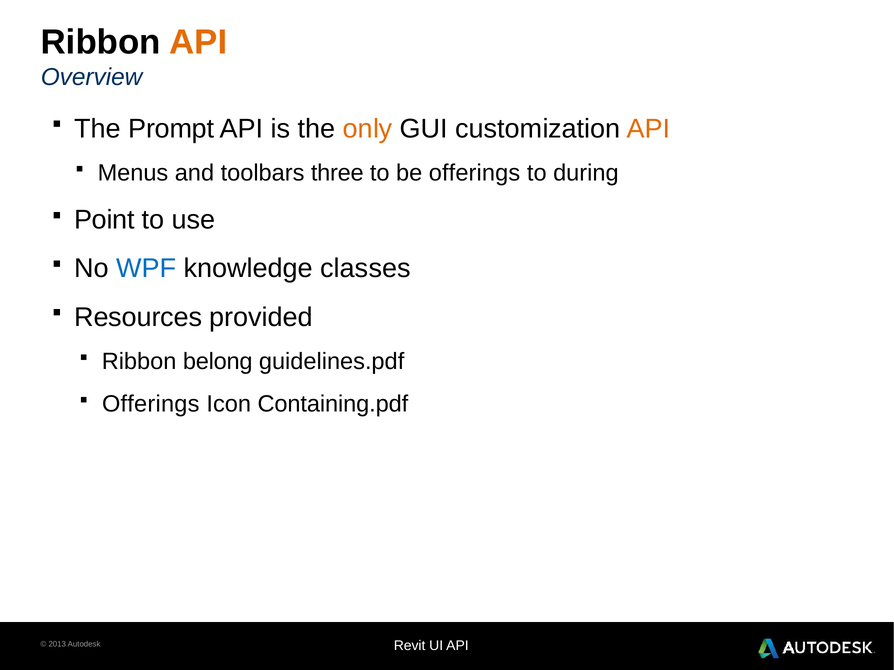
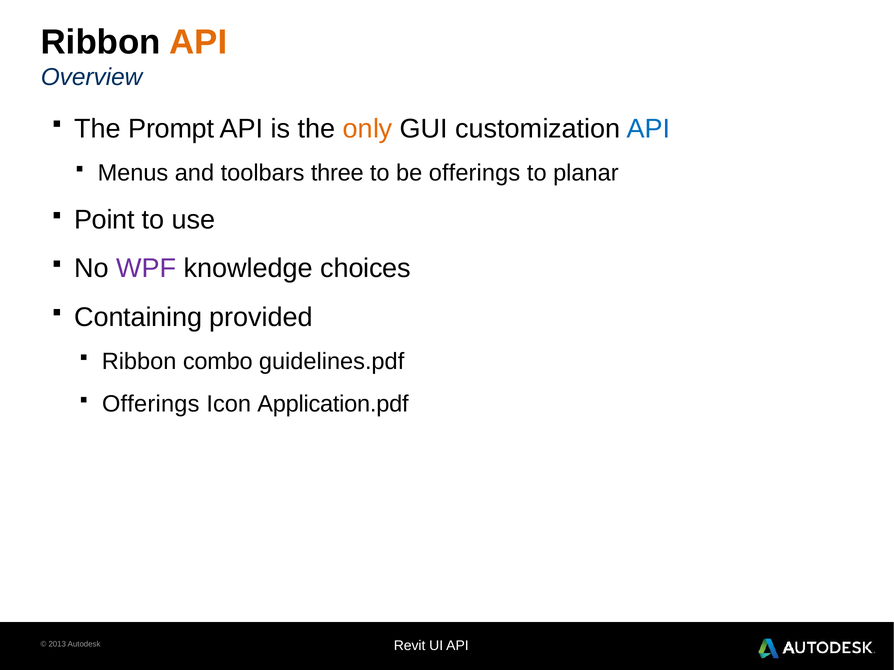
API colour: orange -> blue (648, 129)
during: during -> planar (586, 173)
WPF colour: blue -> purple (146, 269)
classes: classes -> choices (366, 269)
Resources: Resources -> Containing (138, 317)
belong: belong -> combo (218, 362)
Containing.pdf: Containing.pdf -> Application.pdf (333, 404)
